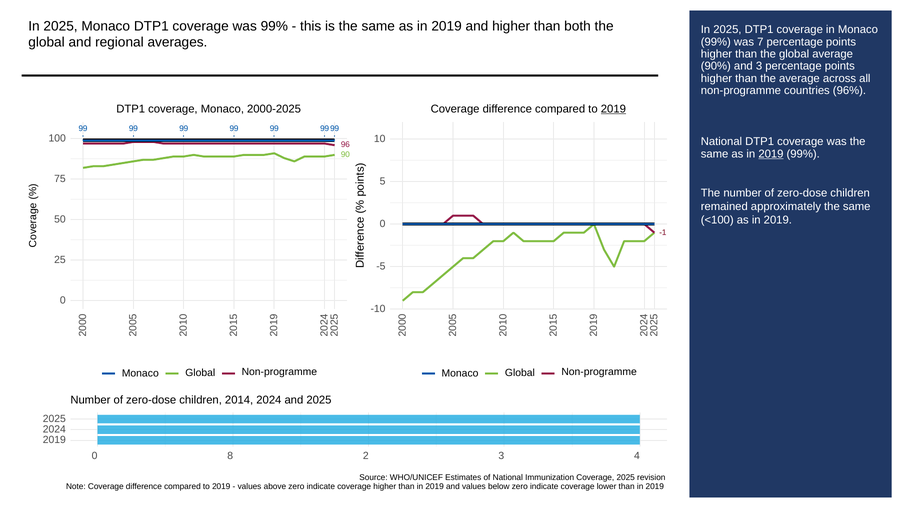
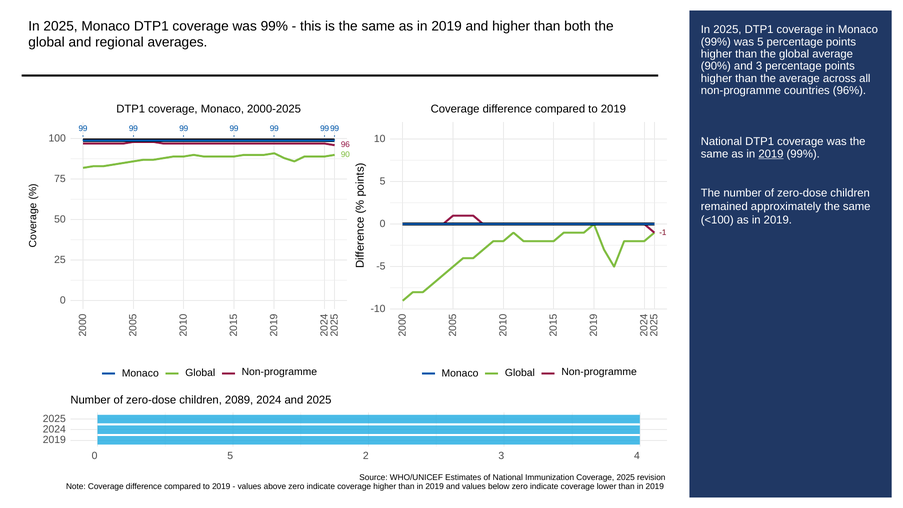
was 7: 7 -> 5 (760, 42)
2019 underline: present -> none (613, 109)
2014: 2014 -> 2089 (239, 400)
8: 8 -> 5 (230, 456)
